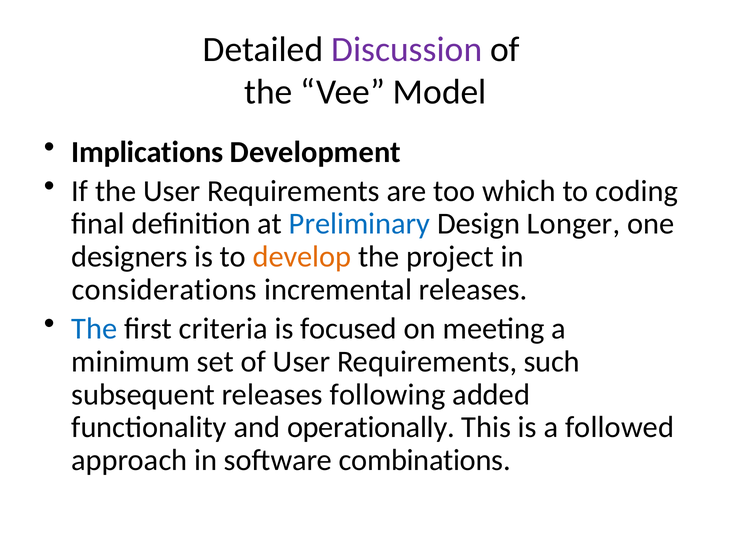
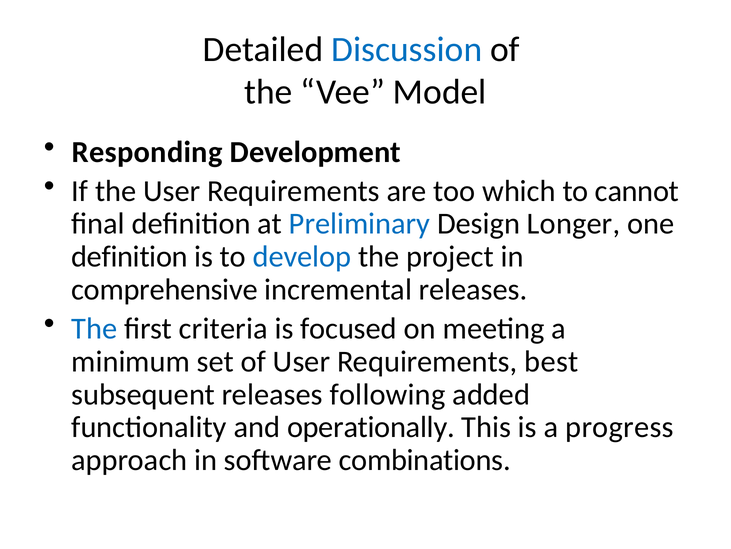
Discussion colour: purple -> blue (407, 49)
Implications: Implications -> Responding (147, 152)
coding: coding -> cannot (637, 191)
designers: designers -> definition (129, 257)
develop colour: orange -> blue (302, 257)
considerations: considerations -> comprehensive (165, 289)
such: such -> best (551, 361)
followed: followed -> progress (620, 427)
